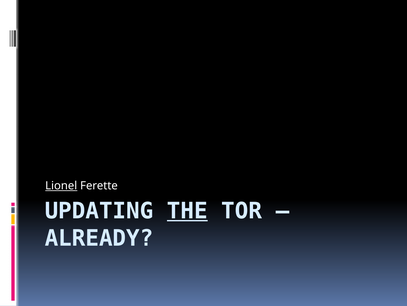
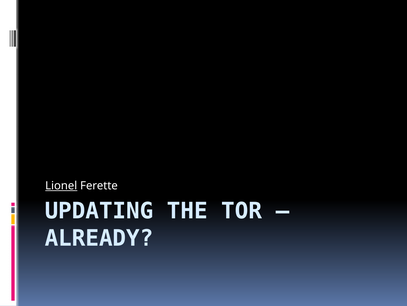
THE underline: present -> none (187, 210)
